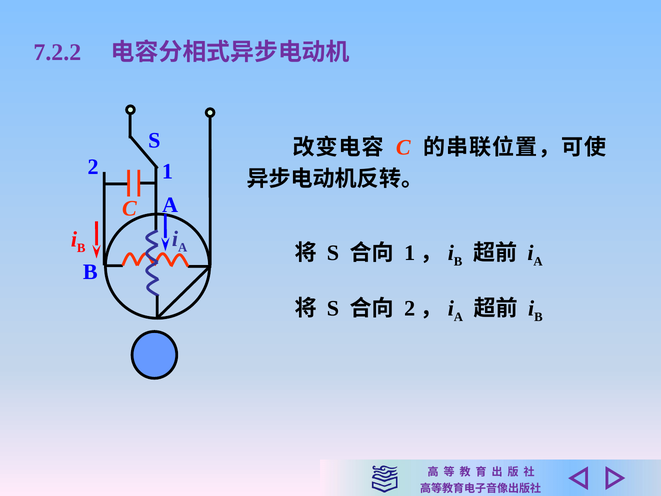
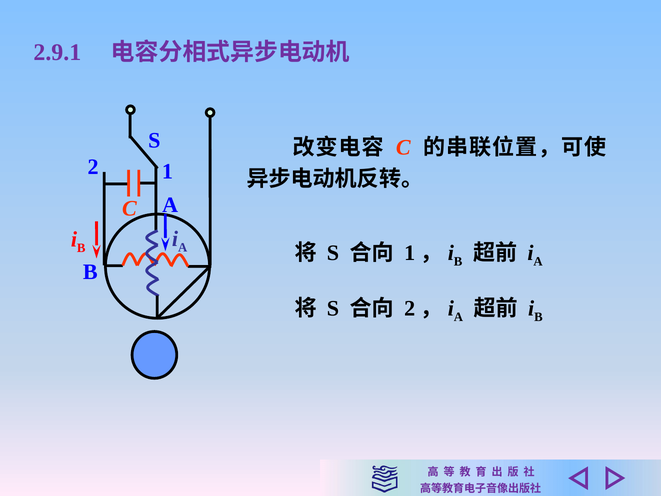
7.2.2: 7.2.2 -> 2.9.1 (57, 52)
